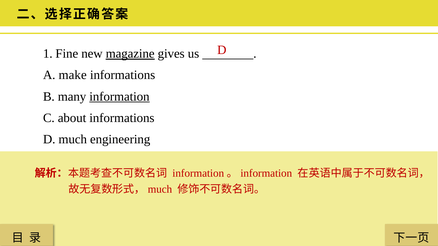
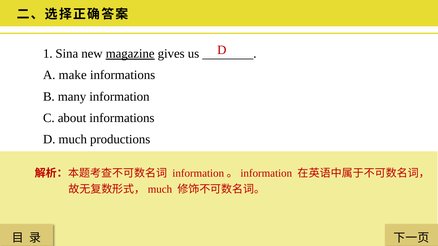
Fine: Fine -> Sina (67, 54)
information underline: present -> none (119, 97)
engineering: engineering -> productions (120, 140)
